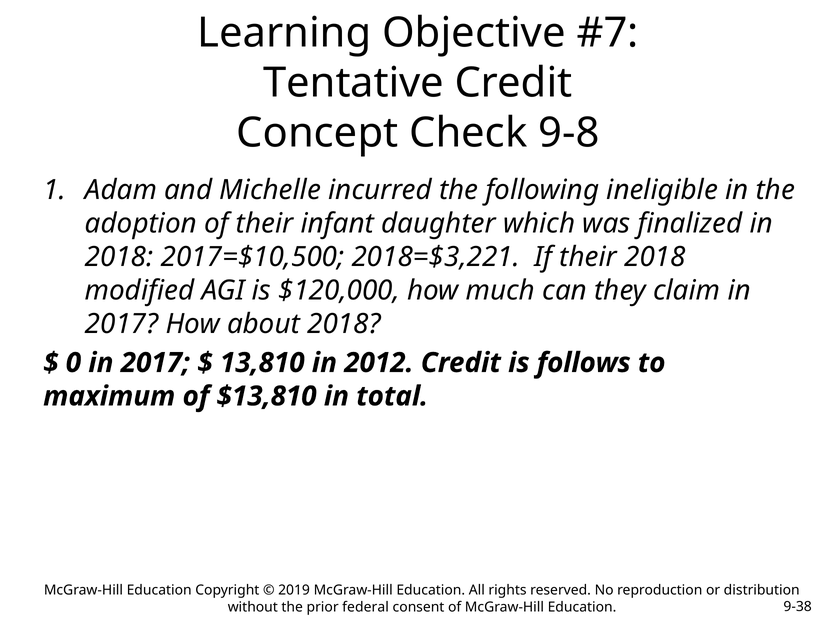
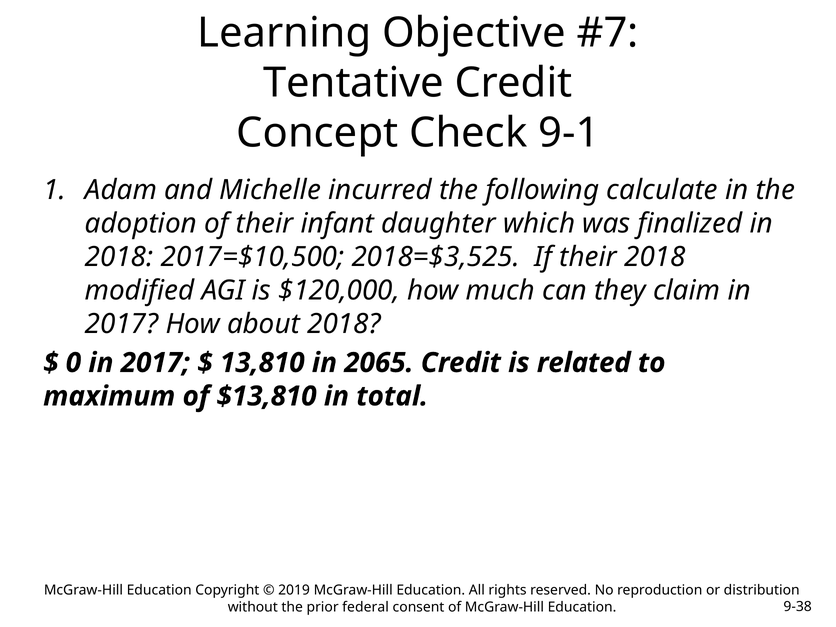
9-8: 9-8 -> 9-1 (569, 133)
ineligible: ineligible -> calculate (662, 190)
2018=$3,221: 2018=$3,221 -> 2018=$3,525 (436, 257)
2012: 2012 -> 2065 (379, 363)
follows: follows -> related (584, 363)
